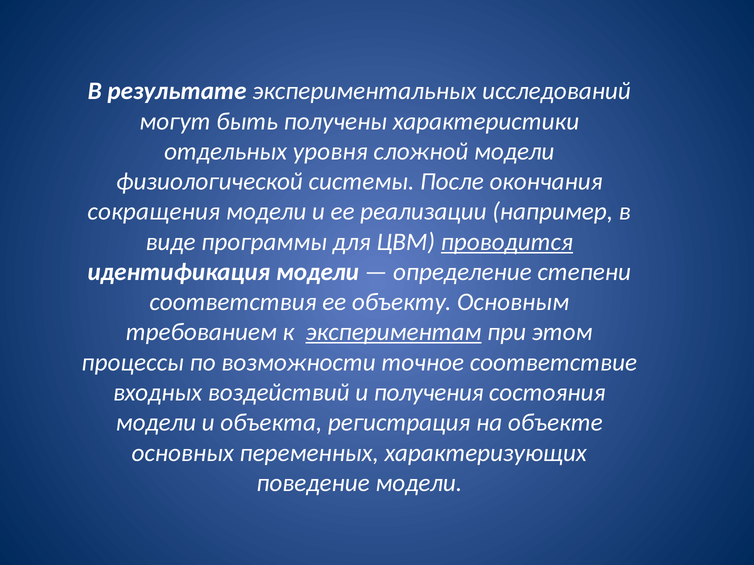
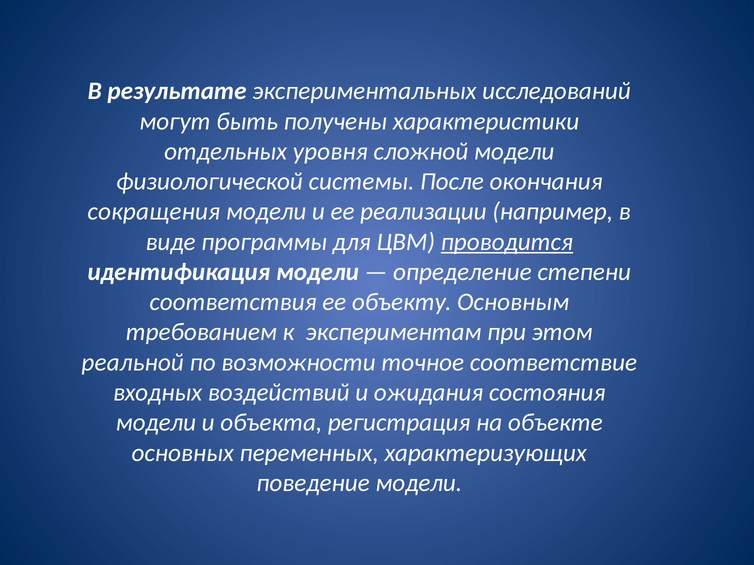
экспериментам underline: present -> none (394, 332)
процессы: процессы -> реальной (133, 363)
получения: получения -> ожидания (429, 393)
